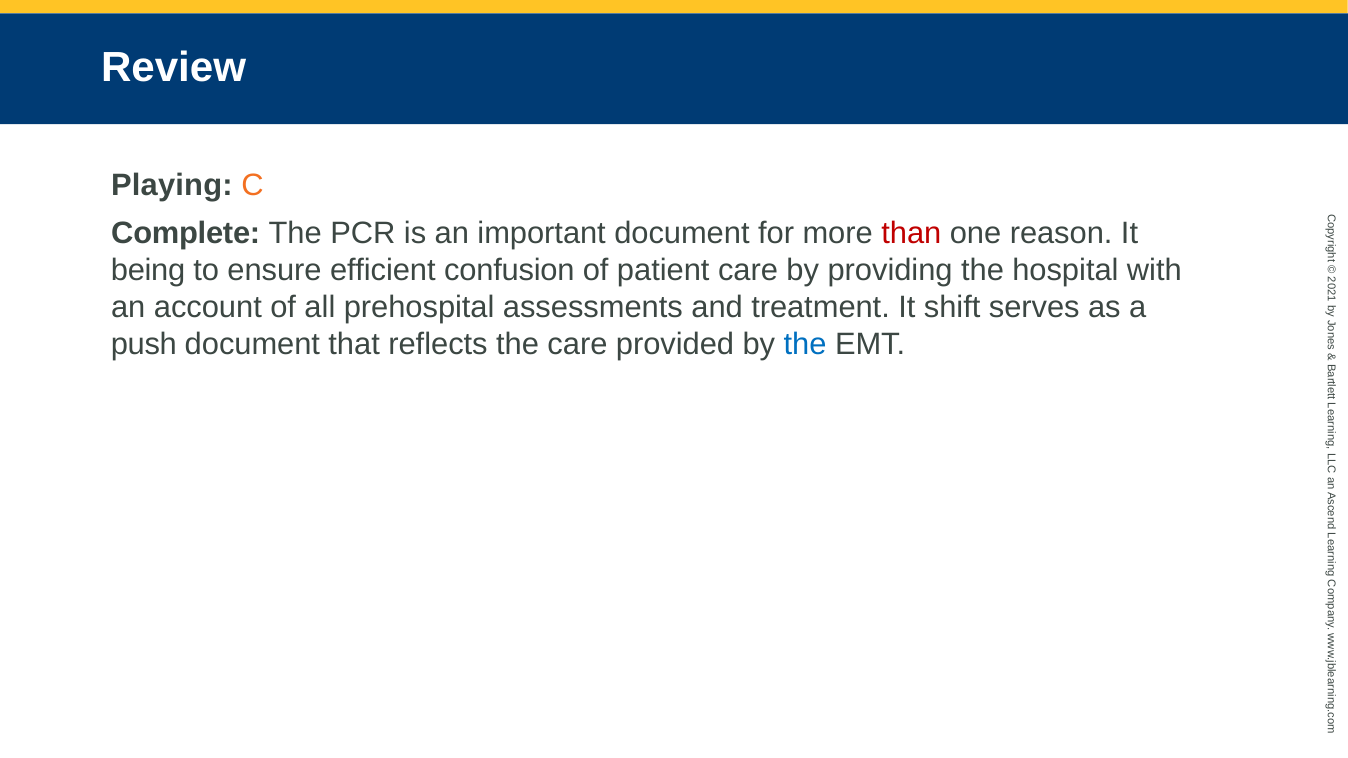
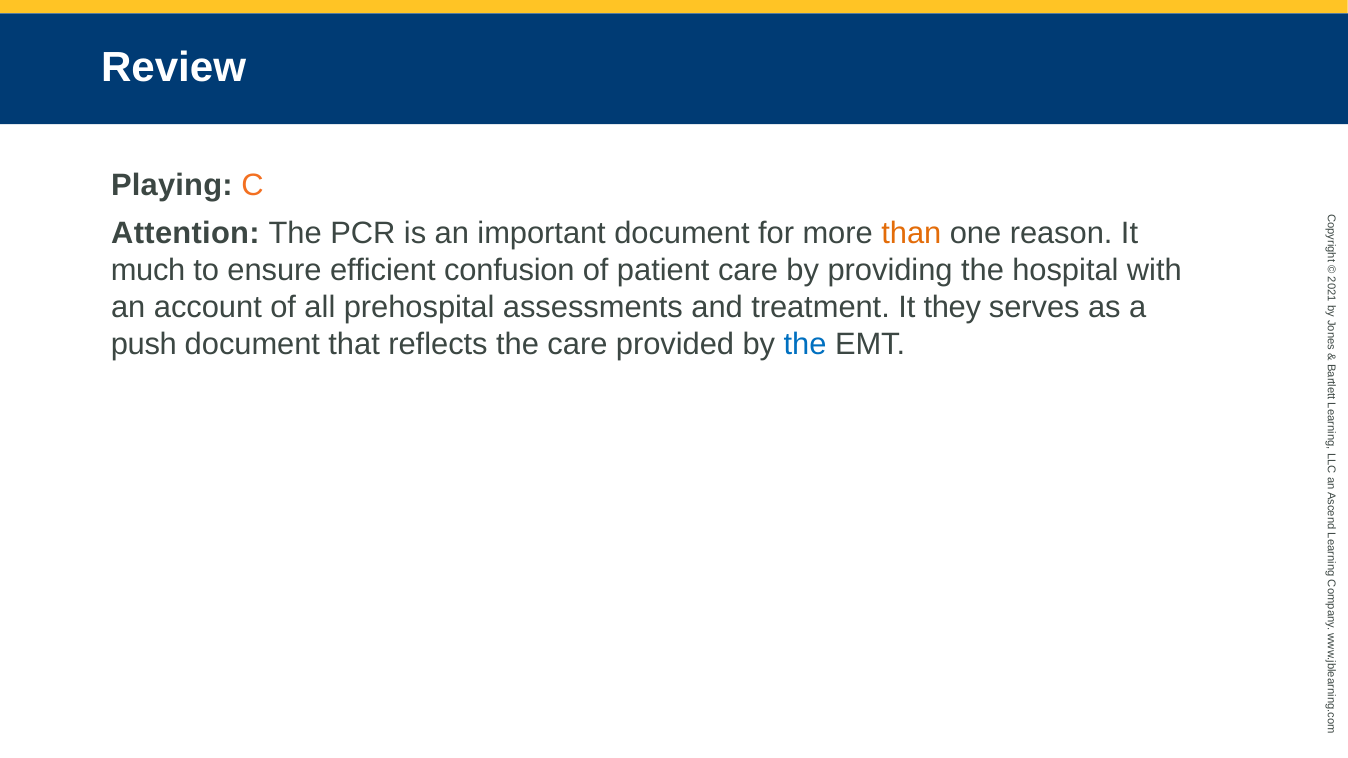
Complete: Complete -> Attention (185, 234)
than colour: red -> orange (911, 234)
being: being -> much (148, 271)
shift: shift -> they (952, 308)
